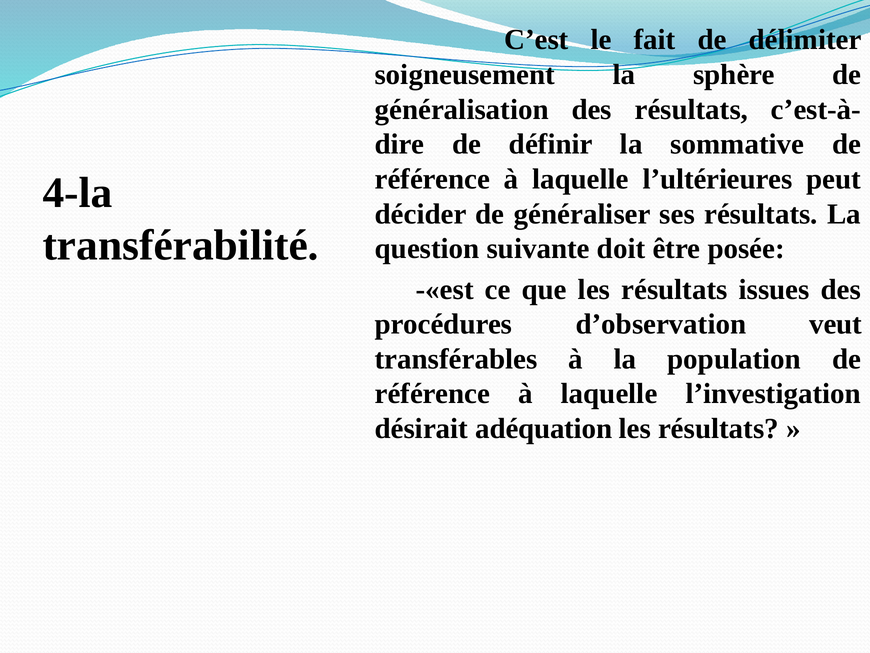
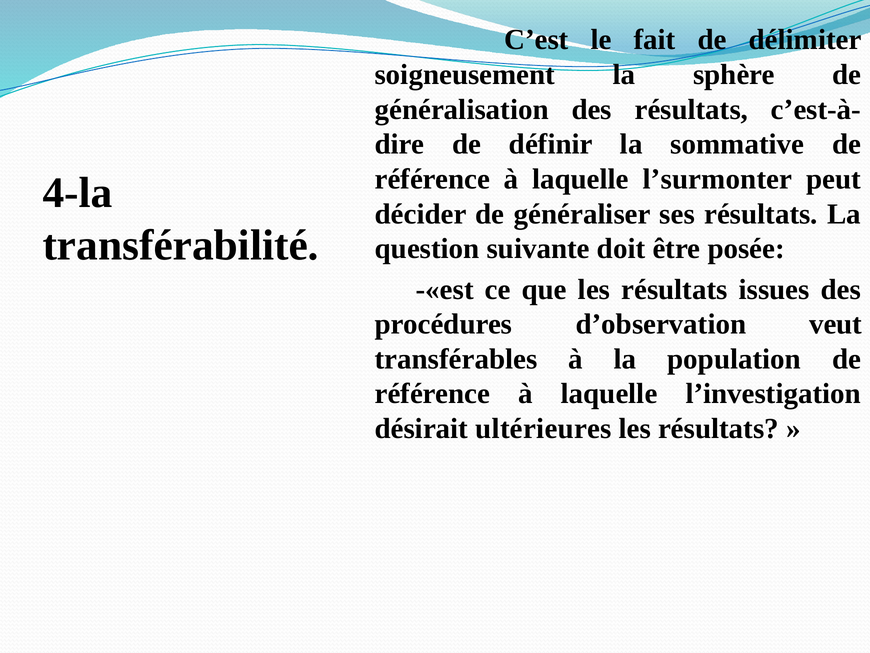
l’ultérieures: l’ultérieures -> l’surmonter (717, 179)
adéquation: adéquation -> ultérieures (544, 428)
